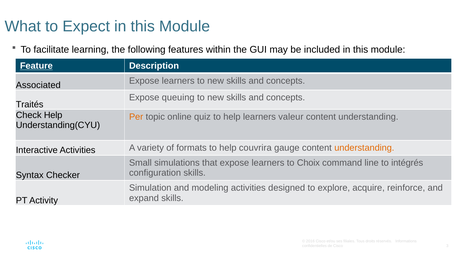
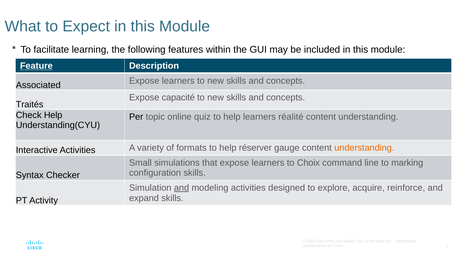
queuing: queuing -> capacité (178, 98)
Per colour: orange -> black (136, 117)
valeur: valeur -> réalité (291, 117)
couvrira: couvrira -> réserver (255, 148)
intégrés: intégrés -> marking (407, 163)
and underline: none -> present (181, 188)
